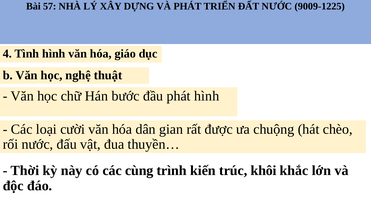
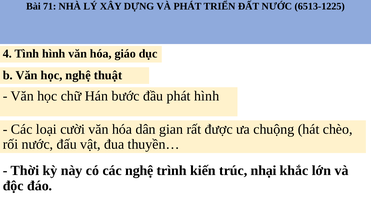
57: 57 -> 71 (50, 6)
9009-1225: 9009-1225 -> 6513-1225 (320, 6)
các cùng: cùng -> nghệ (139, 170)
khôi: khôi -> nhại (264, 170)
